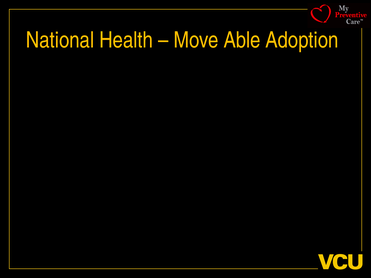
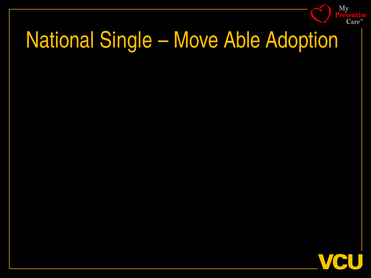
Health: Health -> Single (126, 40)
